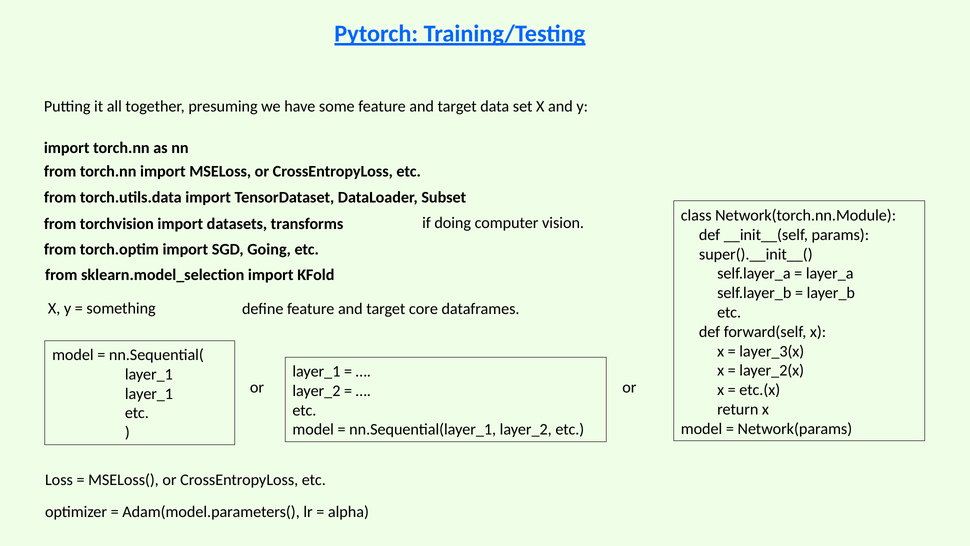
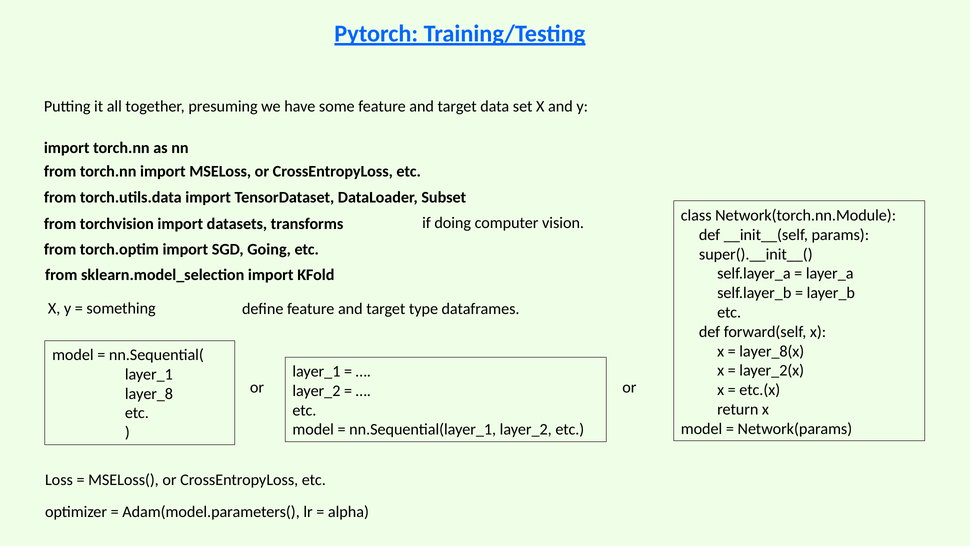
core: core -> type (423, 309)
layer_3(x: layer_3(x -> layer_8(x (772, 351)
layer_1: layer_1 -> layer_8 (149, 393)
